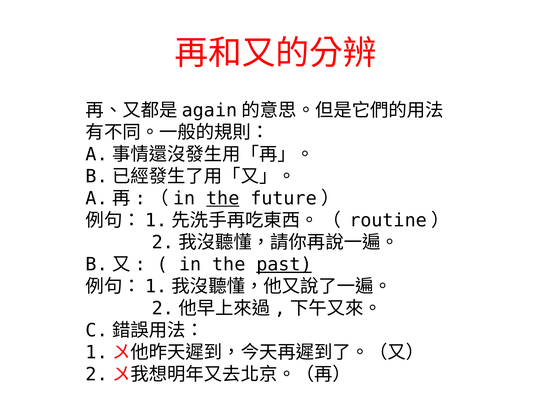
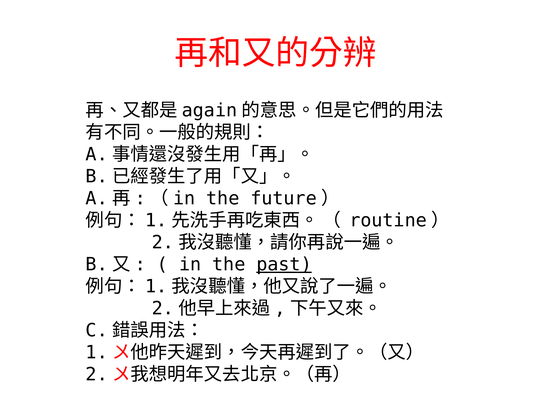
the underline: present -> none (223, 199)
